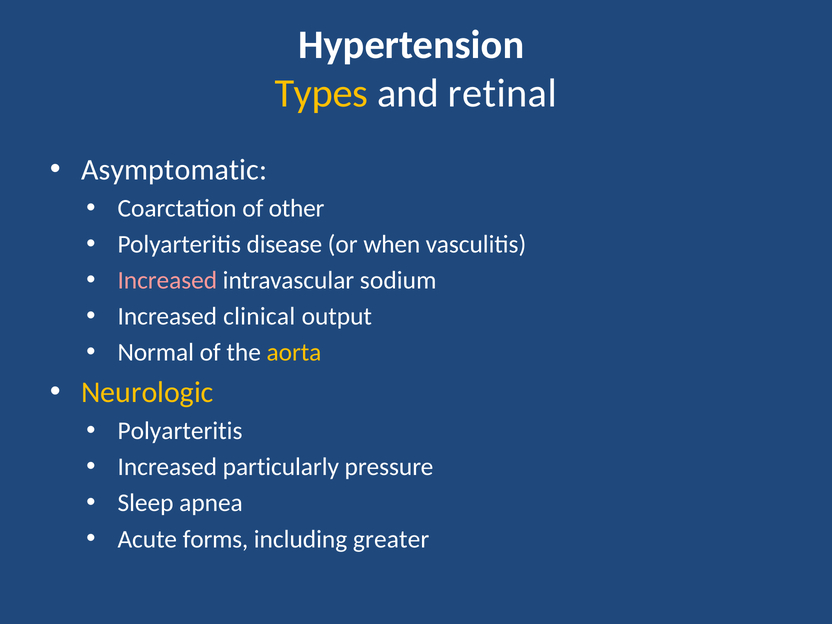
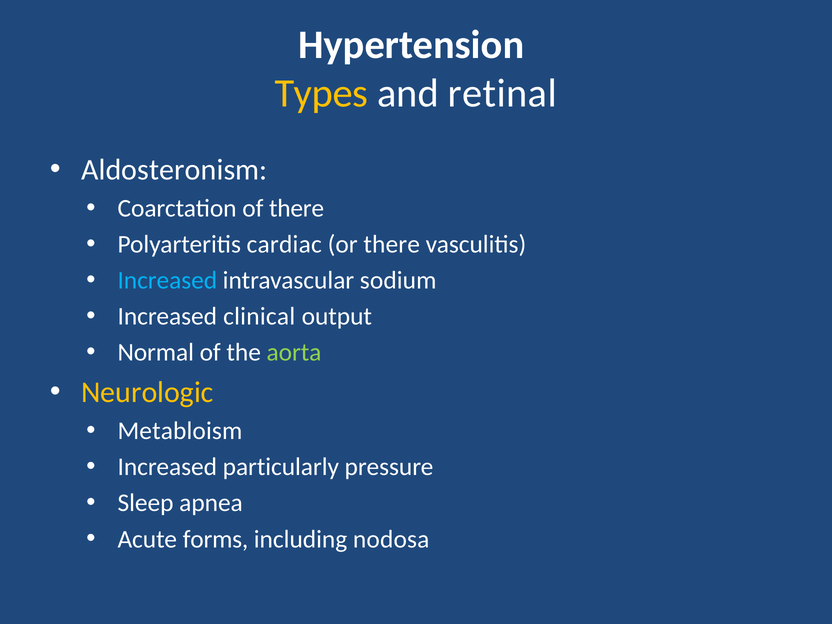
Asymptomatic: Asymptomatic -> Aldosteronism (174, 170)
of other: other -> there (297, 208)
disease: disease -> cardiac (284, 244)
or when: when -> there (392, 244)
Increased colour: pink -> light blue (167, 280)
aorta colour: yellow -> light green (294, 352)
Polyarteritis: Polyarteritis -> Metabloism (180, 431)
greater: greater -> nodosa (391, 539)
